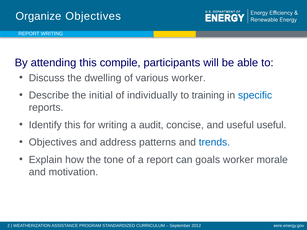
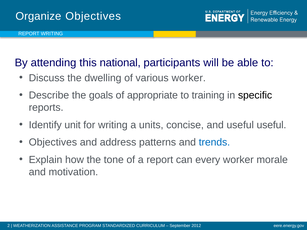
compile: compile -> national (120, 63)
initial: initial -> goals (101, 95)
individually: individually -> appropriate (152, 95)
specific colour: blue -> black (255, 95)
Identify this: this -> unit (73, 125)
audit: audit -> units (151, 125)
goals: goals -> every (208, 160)
